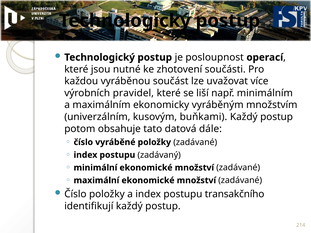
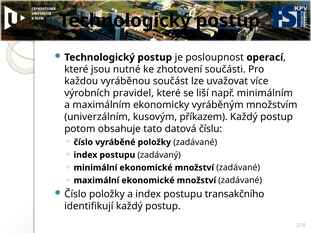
buňkami: buňkami -> příkazem (204, 117)
dále: dále -> číslu (211, 129)
